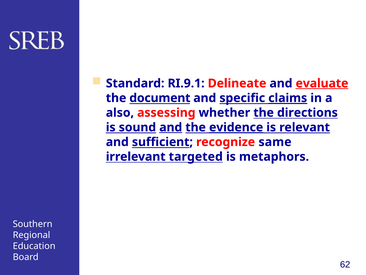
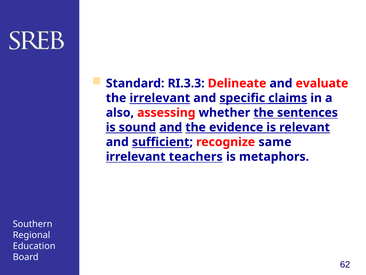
RI.9.1: RI.9.1 -> RI.3.3 (186, 83)
evaluate underline: present -> none (322, 83)
the document: document -> irrelevant (160, 98)
directions: directions -> sentences (307, 112)
evidence underline: present -> none (236, 127)
targeted: targeted -> teachers (196, 156)
